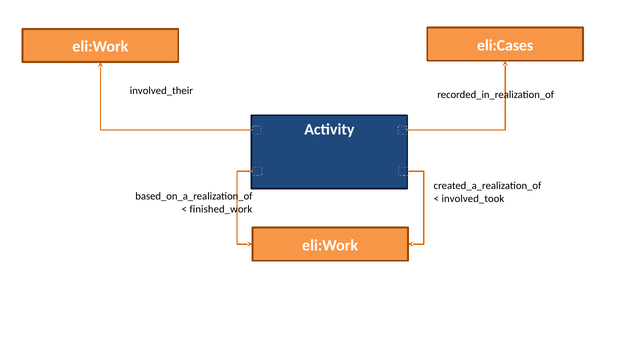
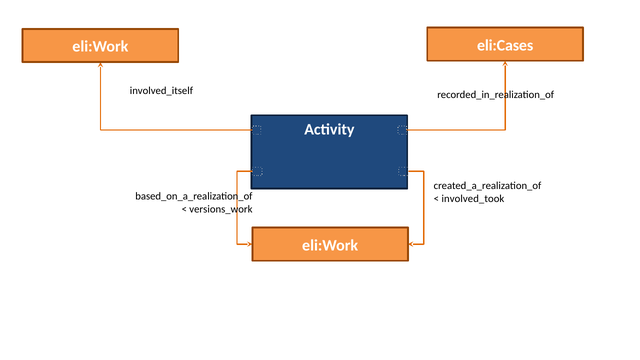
involved_their: involved_their -> involved_itself (161, 91)
finished_work: finished_work -> versions_work (221, 209)
